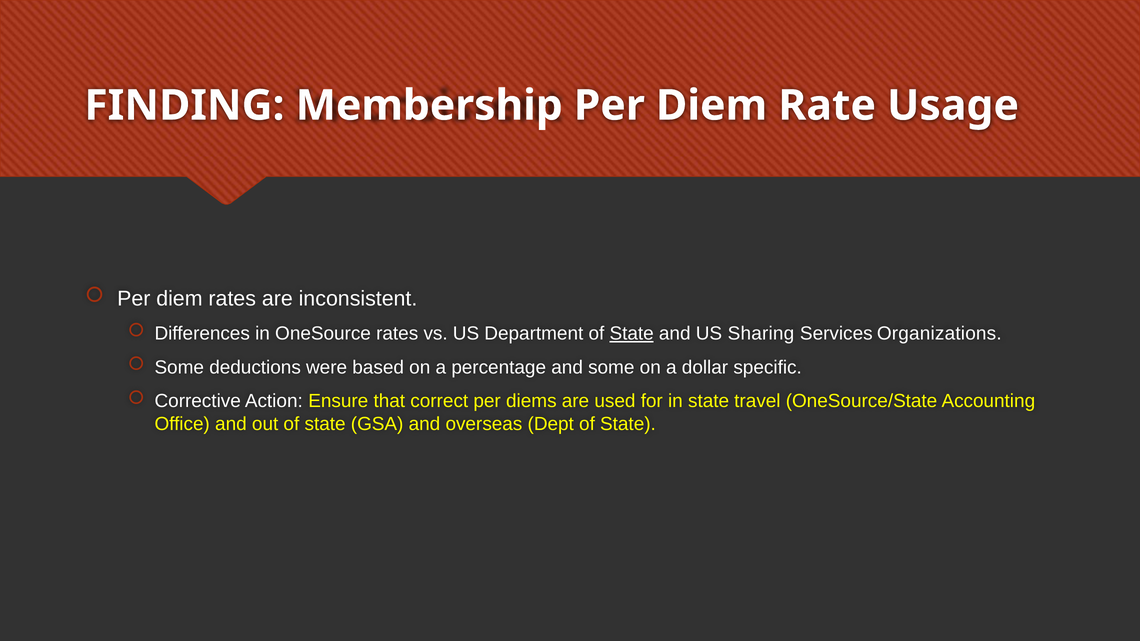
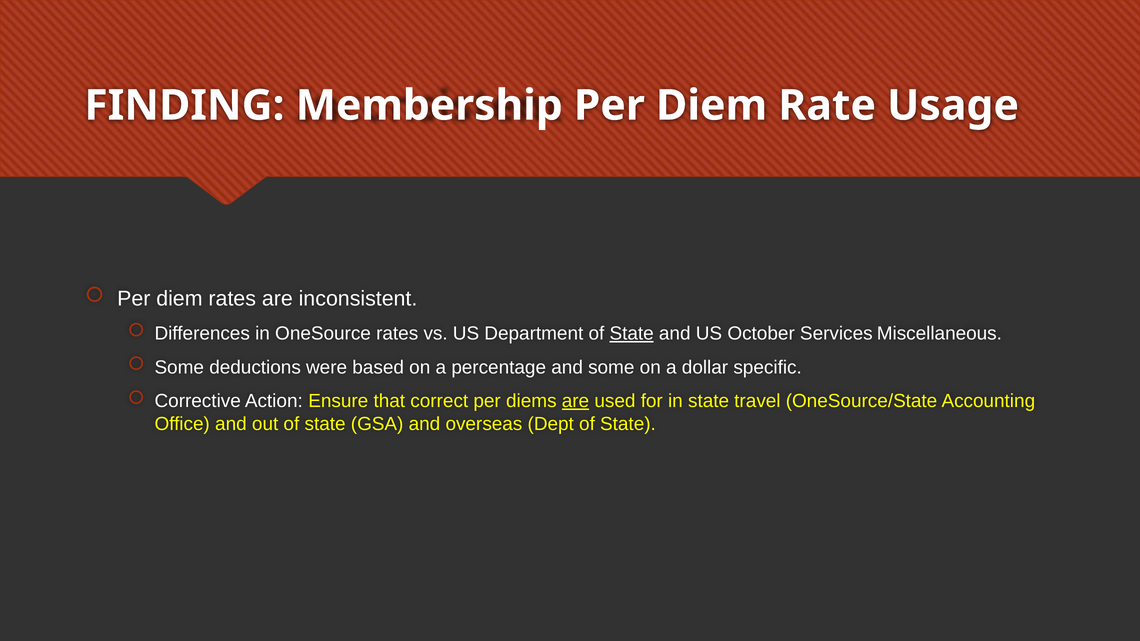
Sharing: Sharing -> October (761, 334)
Organizations: Organizations -> Miscellaneous (939, 334)
are underline: none -> present (575, 401)
